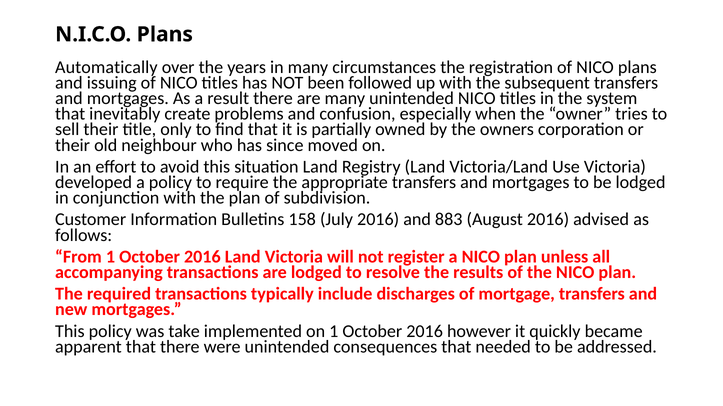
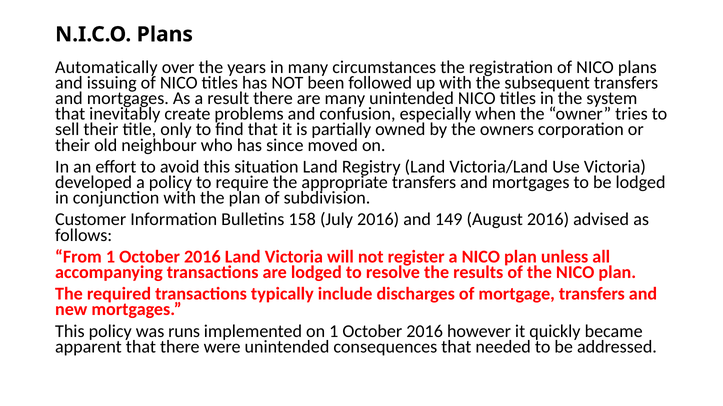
883: 883 -> 149 (449, 220)
take: take -> runs (184, 332)
